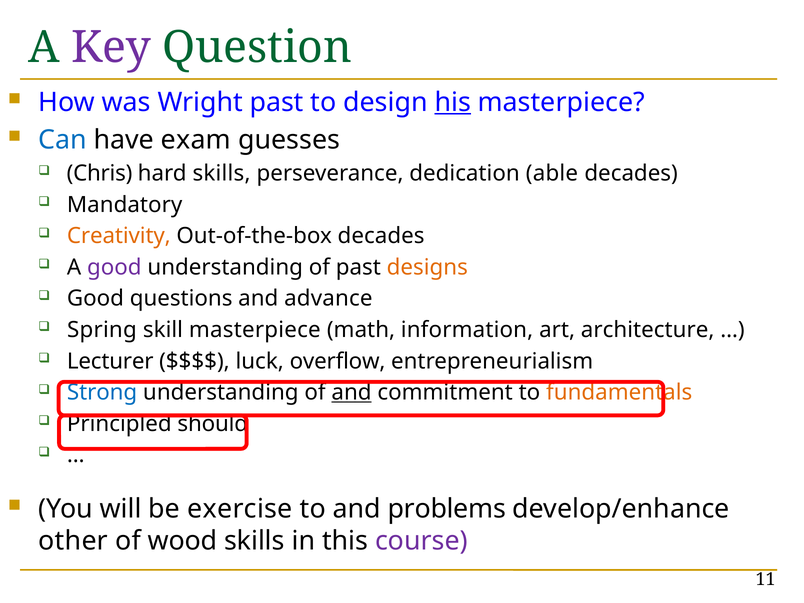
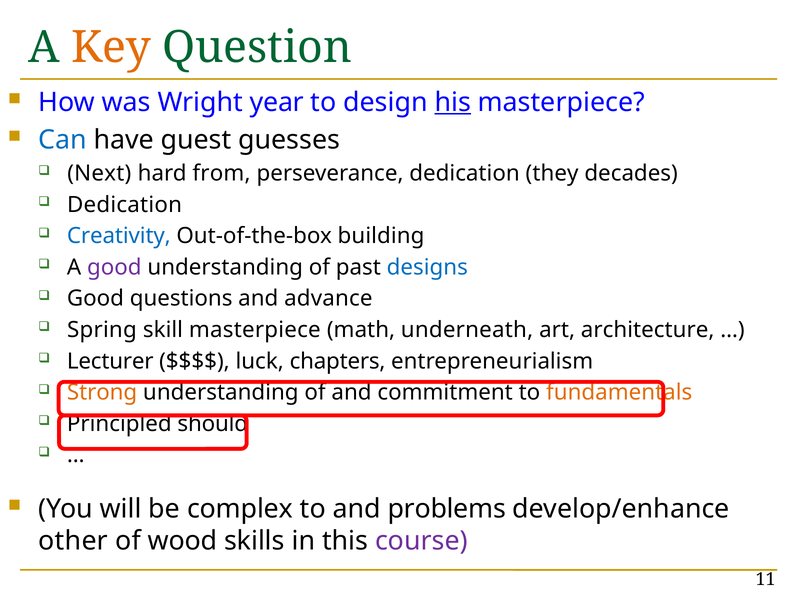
Key colour: purple -> orange (111, 47)
Wright past: past -> year (277, 102)
exam: exam -> guest (196, 140)
Chris: Chris -> Next (99, 174)
hard skills: skills -> from (222, 174)
able: able -> they (552, 174)
Mandatory: Mandatory -> Dedication (125, 205)
Creativity colour: orange -> blue (119, 236)
Out-of-the-box decades: decades -> building (381, 236)
designs colour: orange -> blue (427, 267)
information: information -> underneath (467, 330)
overflow: overflow -> chapters (338, 361)
Strong colour: blue -> orange (102, 392)
and underline: present -> none (352, 392)
exercise: exercise -> complex (240, 509)
